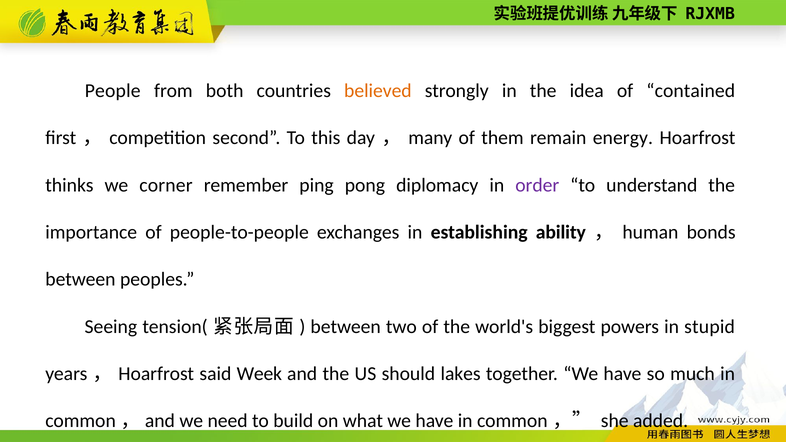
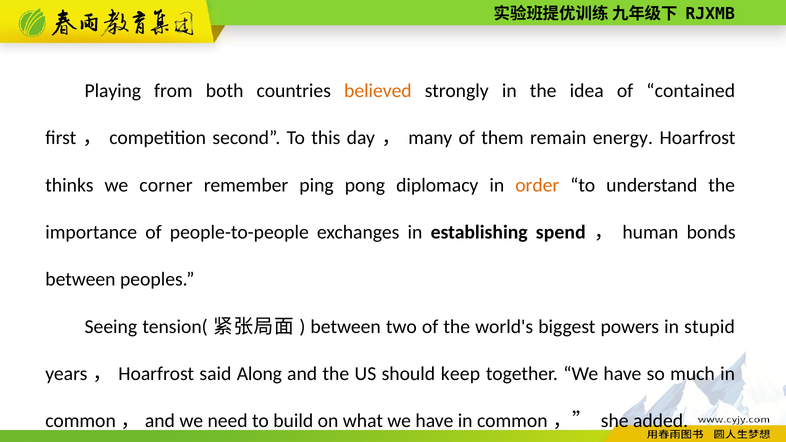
People: People -> Playing (113, 91)
order colour: purple -> orange (537, 185)
ability: ability -> spend (561, 232)
Week: Week -> Along (259, 374)
lakes: lakes -> keep (460, 374)
